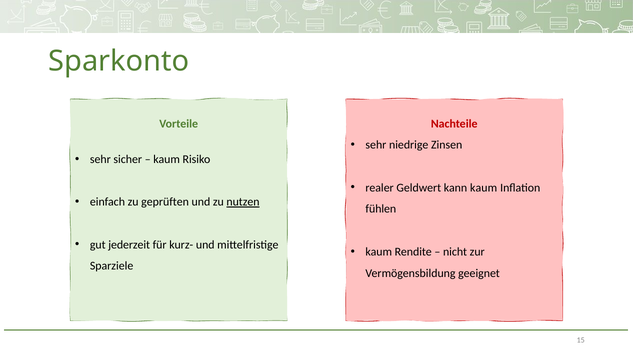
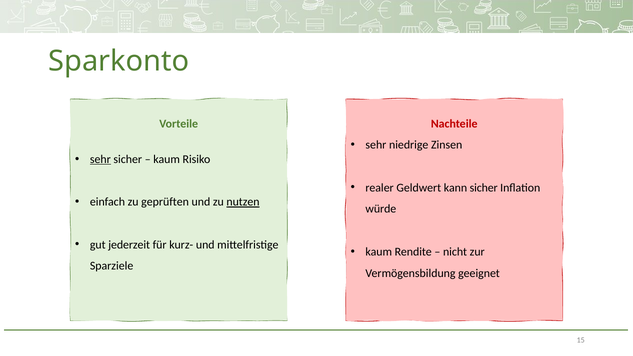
sehr underline: none -> present (100, 159)
kann kaum: kaum -> sicher (484, 188)
fühlen: fühlen -> würde (381, 209)
